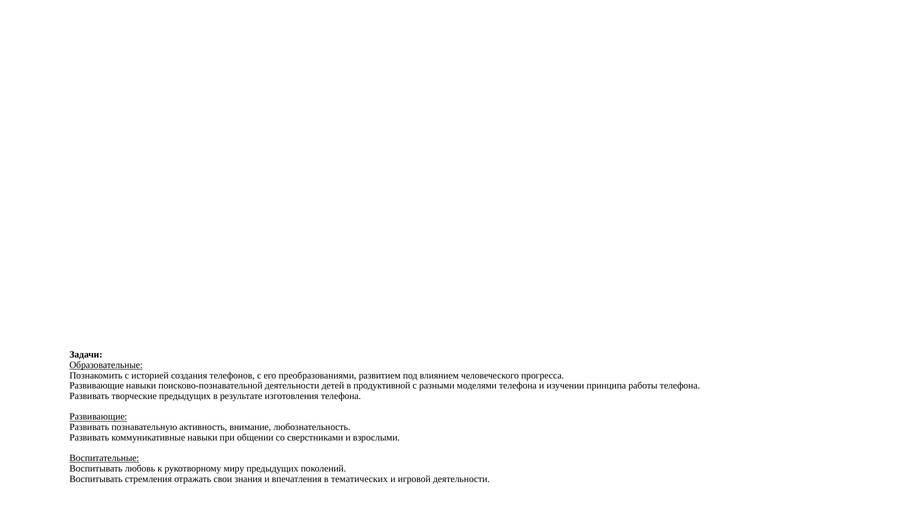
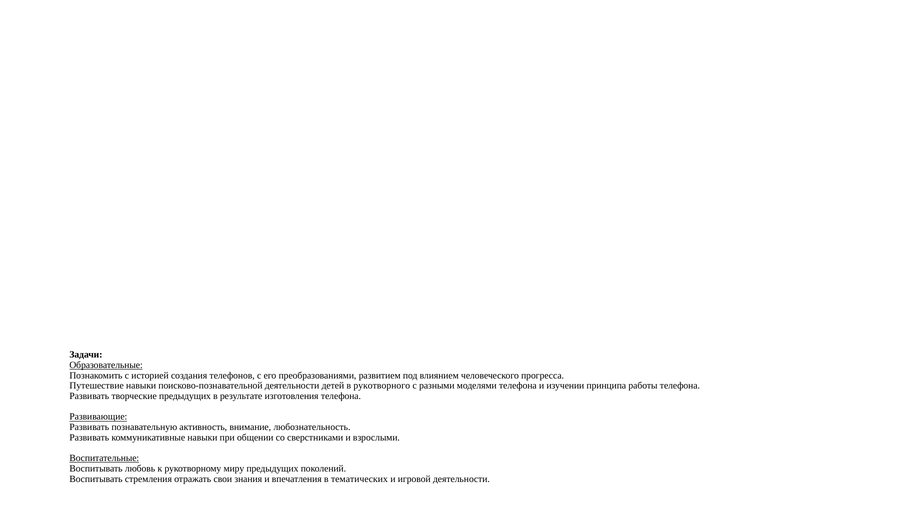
Развивающие: Развивающие -> Путешествие (97, 386)
продуктивной: продуктивной -> рукотворного (382, 386)
